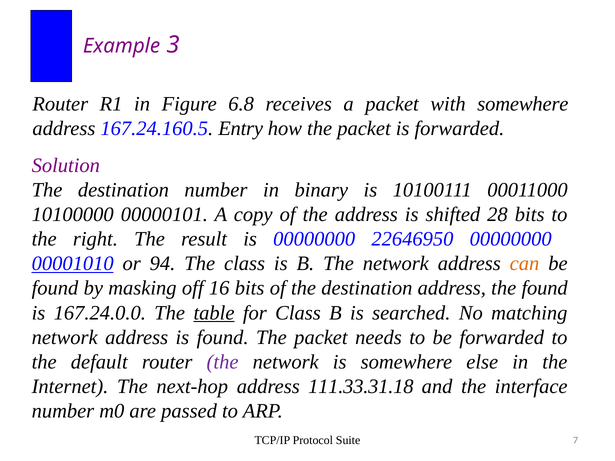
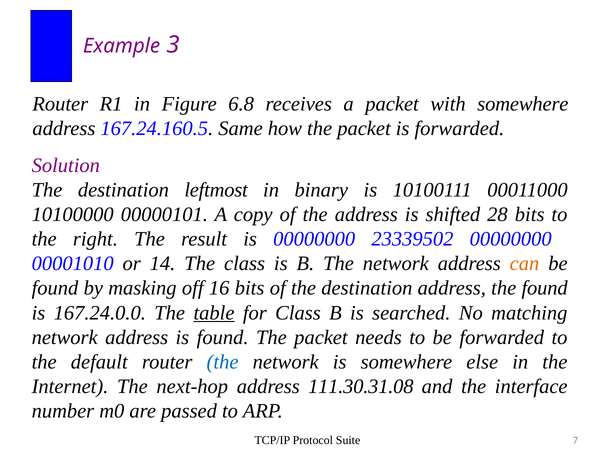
Entry: Entry -> Same (241, 128)
destination number: number -> leftmost (216, 190)
22646950: 22646950 -> 23339502 (412, 239)
00001010 underline: present -> none (73, 264)
94: 94 -> 14 (163, 264)
the colour: purple -> blue (223, 362)
111.33.31.18: 111.33.31.18 -> 111.30.31.08 (361, 387)
